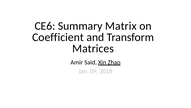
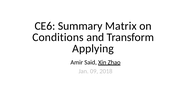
Coefficient: Coefficient -> Conditions (58, 37)
Matrices: Matrices -> Applying (93, 48)
